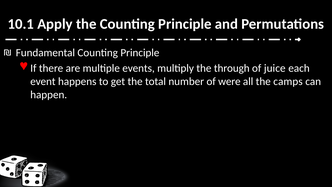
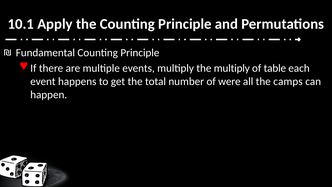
the through: through -> multiply (232, 68)
juice: juice -> table (275, 68)
